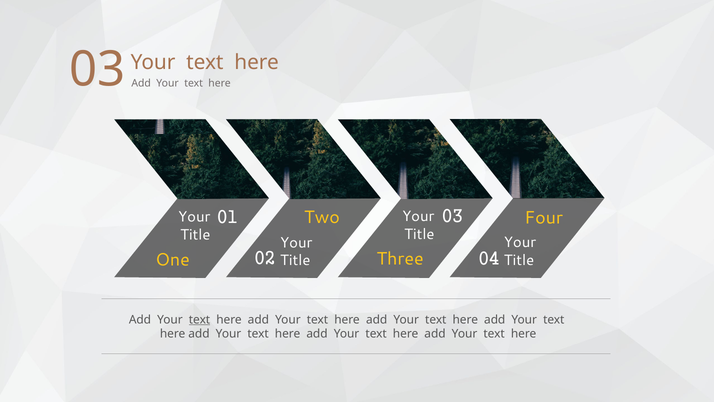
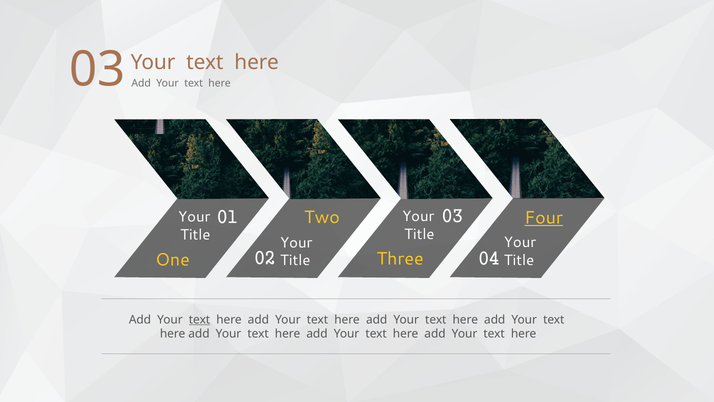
Four underline: none -> present (544, 218)
